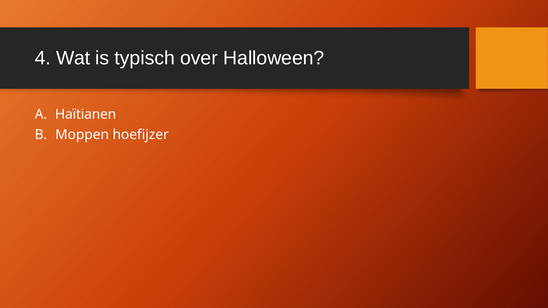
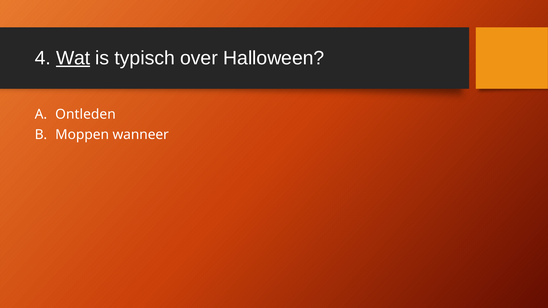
Wat underline: none -> present (73, 58)
Haïtianen: Haïtianen -> Ontleden (86, 114)
hoefijzer: hoefijzer -> wanneer (141, 135)
